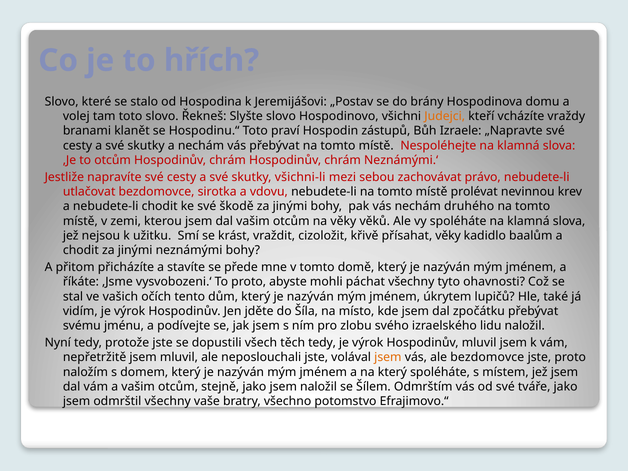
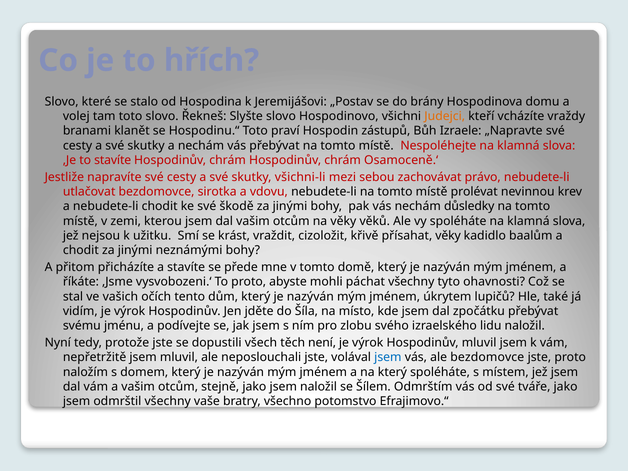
to otcům: otcům -> stavíte (113, 160)
Neznámými.‘: Neznámými.‘ -> Osamoceně.‘ (401, 160)
druhého: druhého -> důsledky (469, 206)
těch tedy: tedy -> není (322, 343)
jsem colour: orange -> blue (388, 357)
